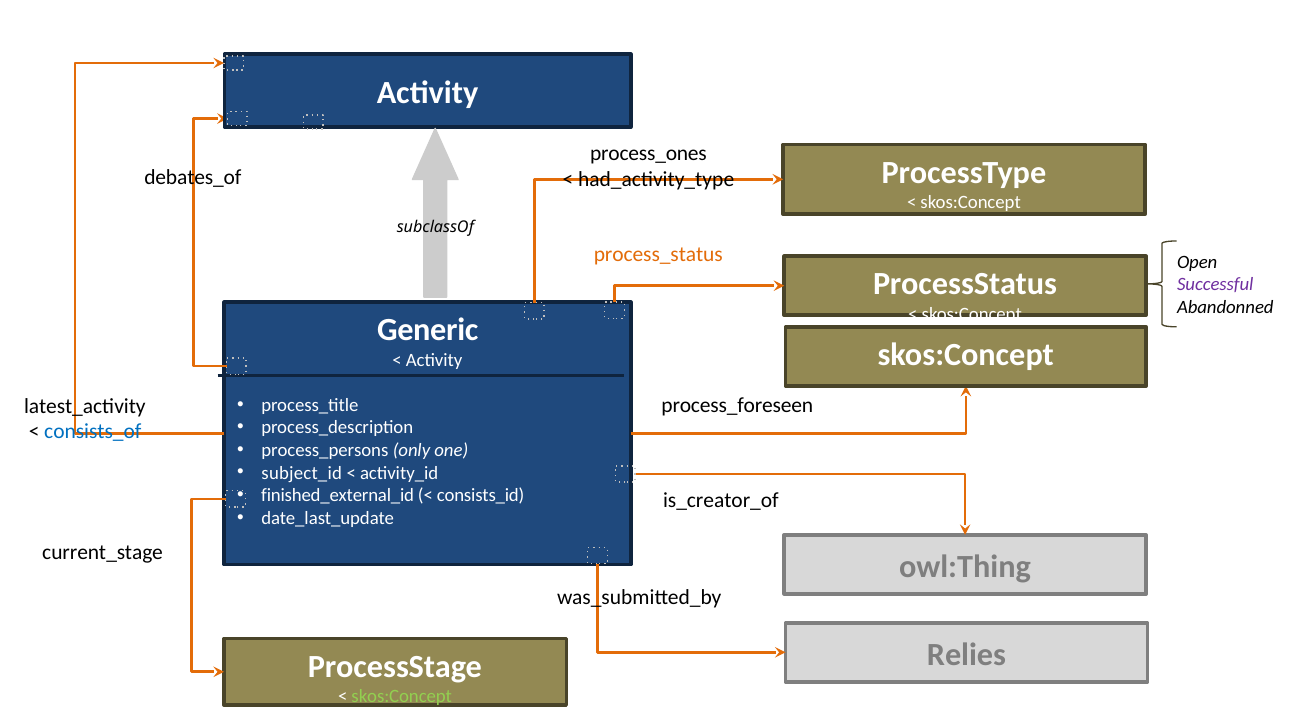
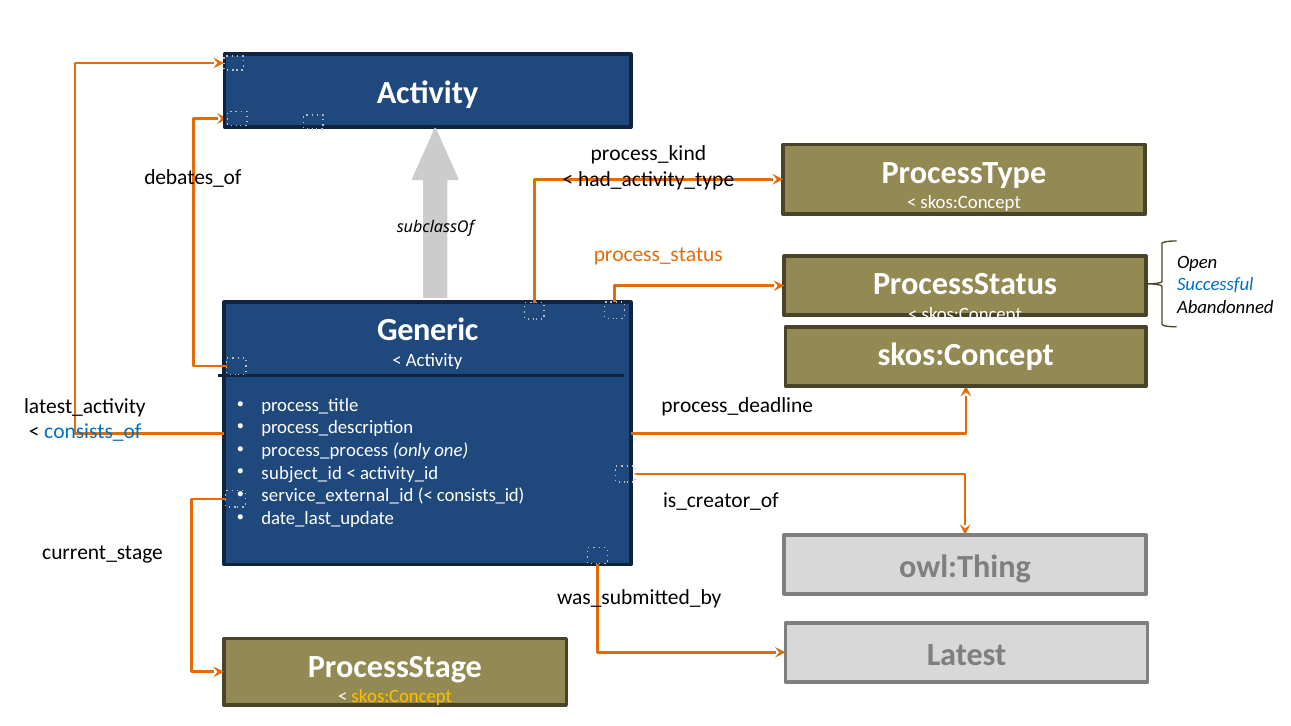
process_ones: process_ones -> process_kind (648, 154)
Successful colour: purple -> blue (1215, 284)
process_foreseen: process_foreseen -> process_deadline (737, 405)
process_persons: process_persons -> process_process (325, 450)
finished_external_id: finished_external_id -> service_external_id (337, 496)
Relies: Relies -> Latest (967, 655)
skos:Concept colour: light green -> yellow (402, 696)
